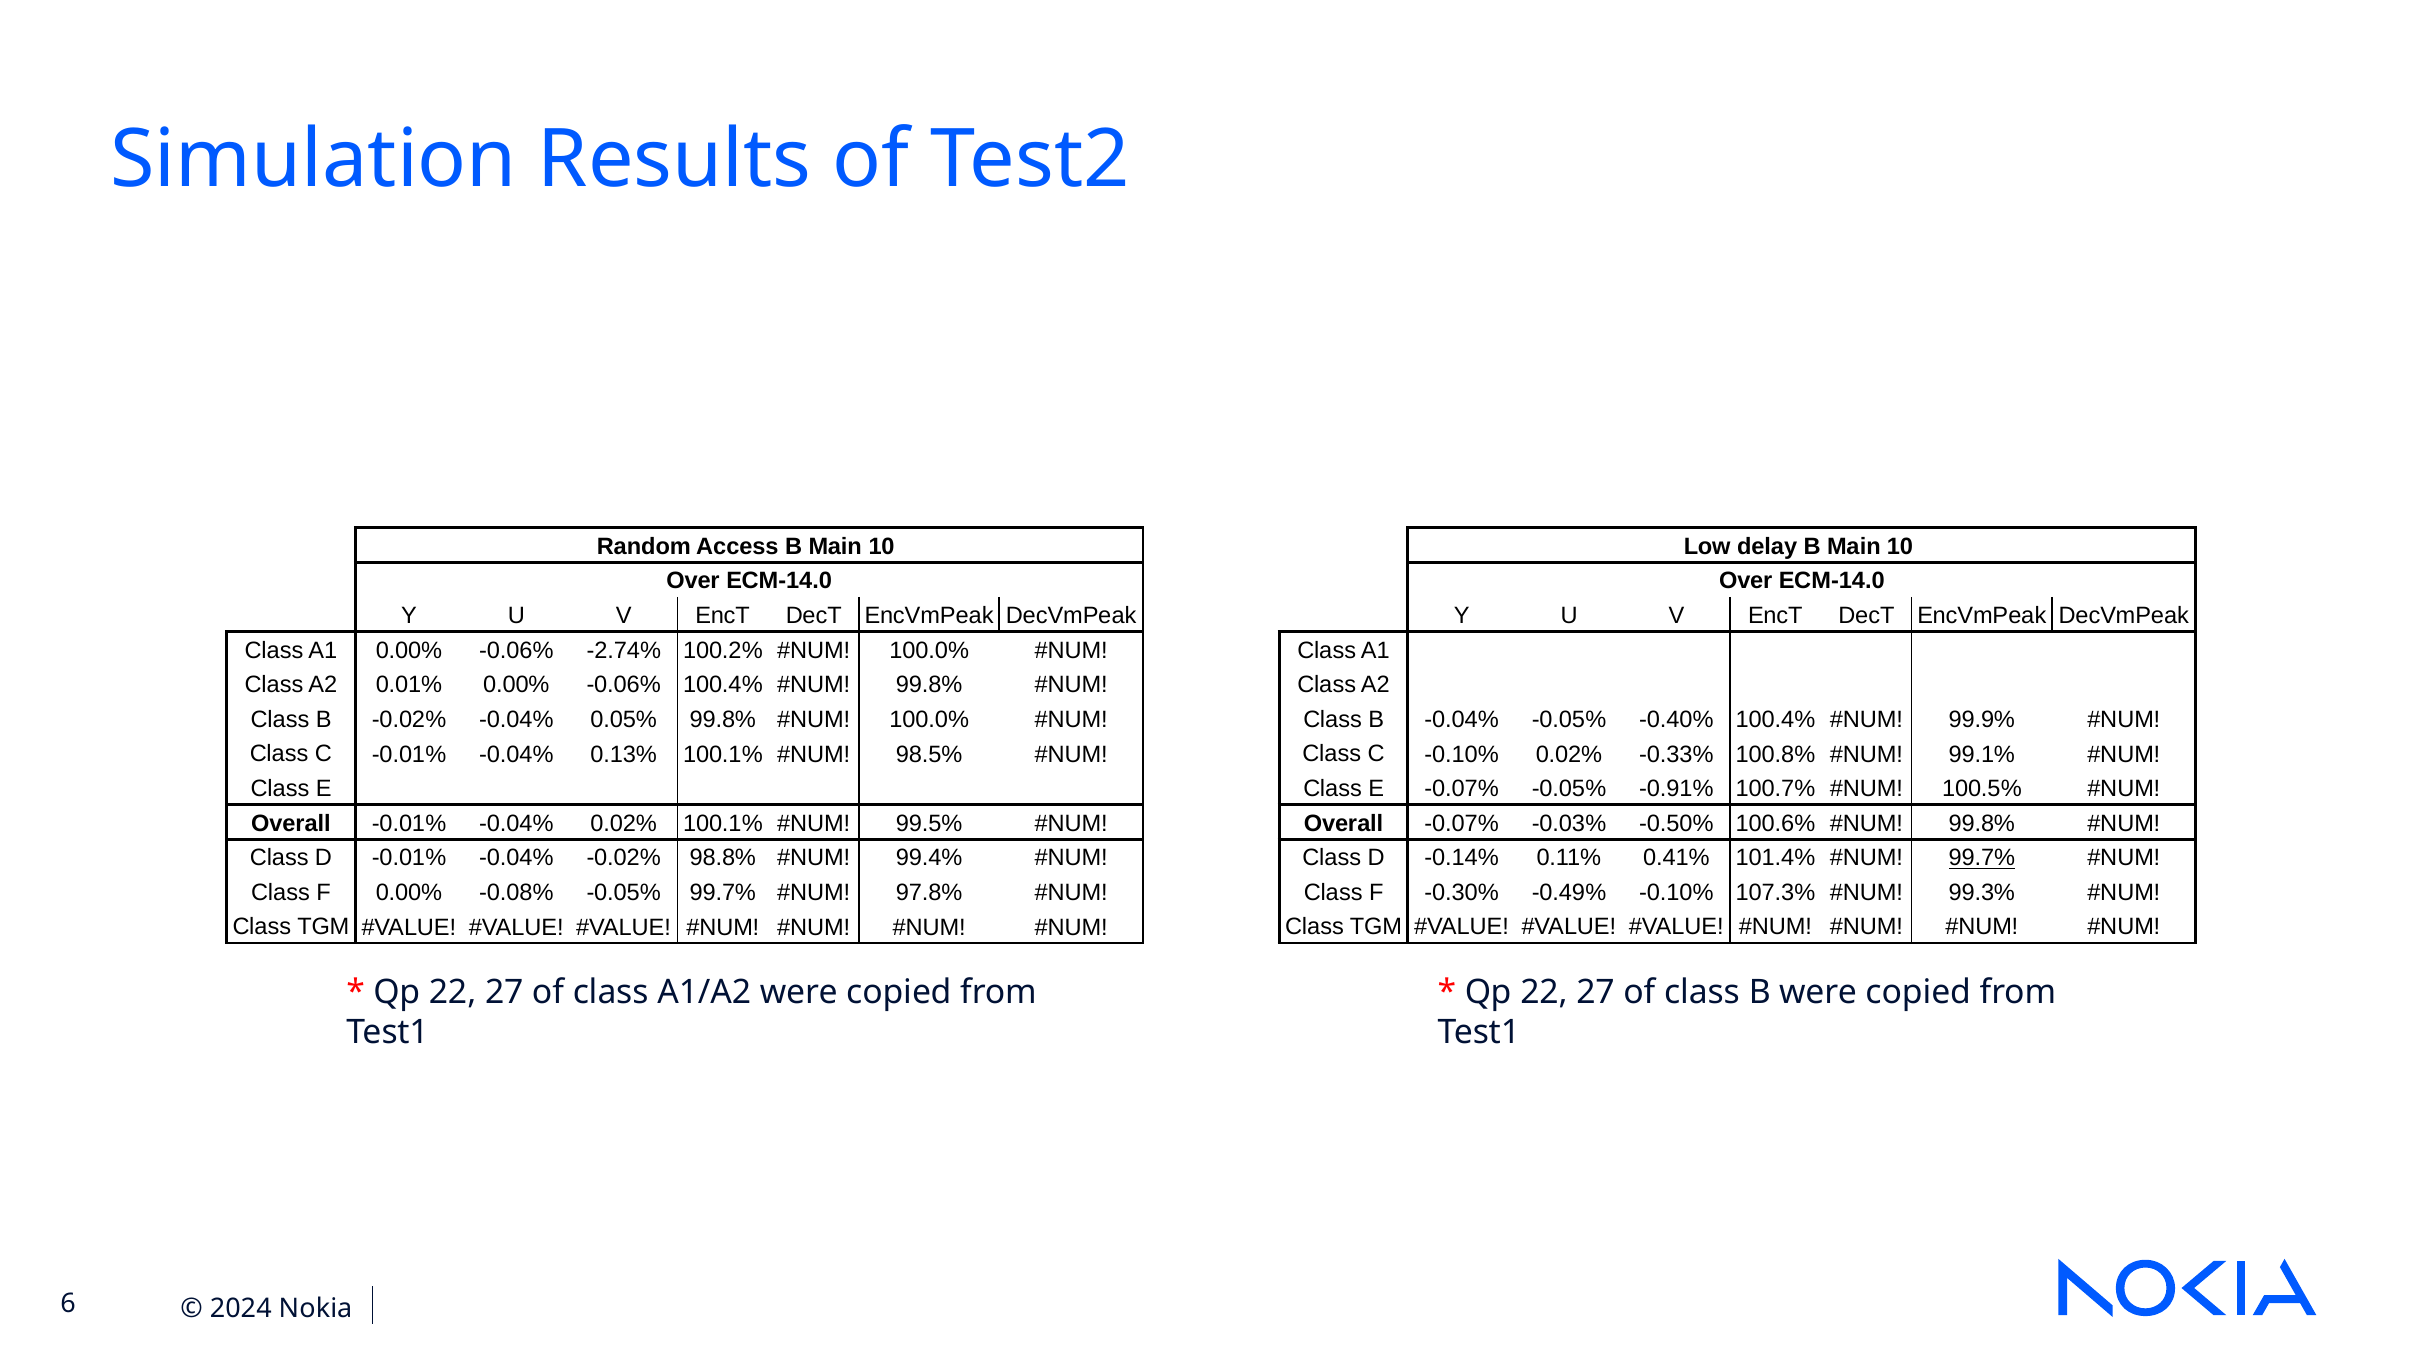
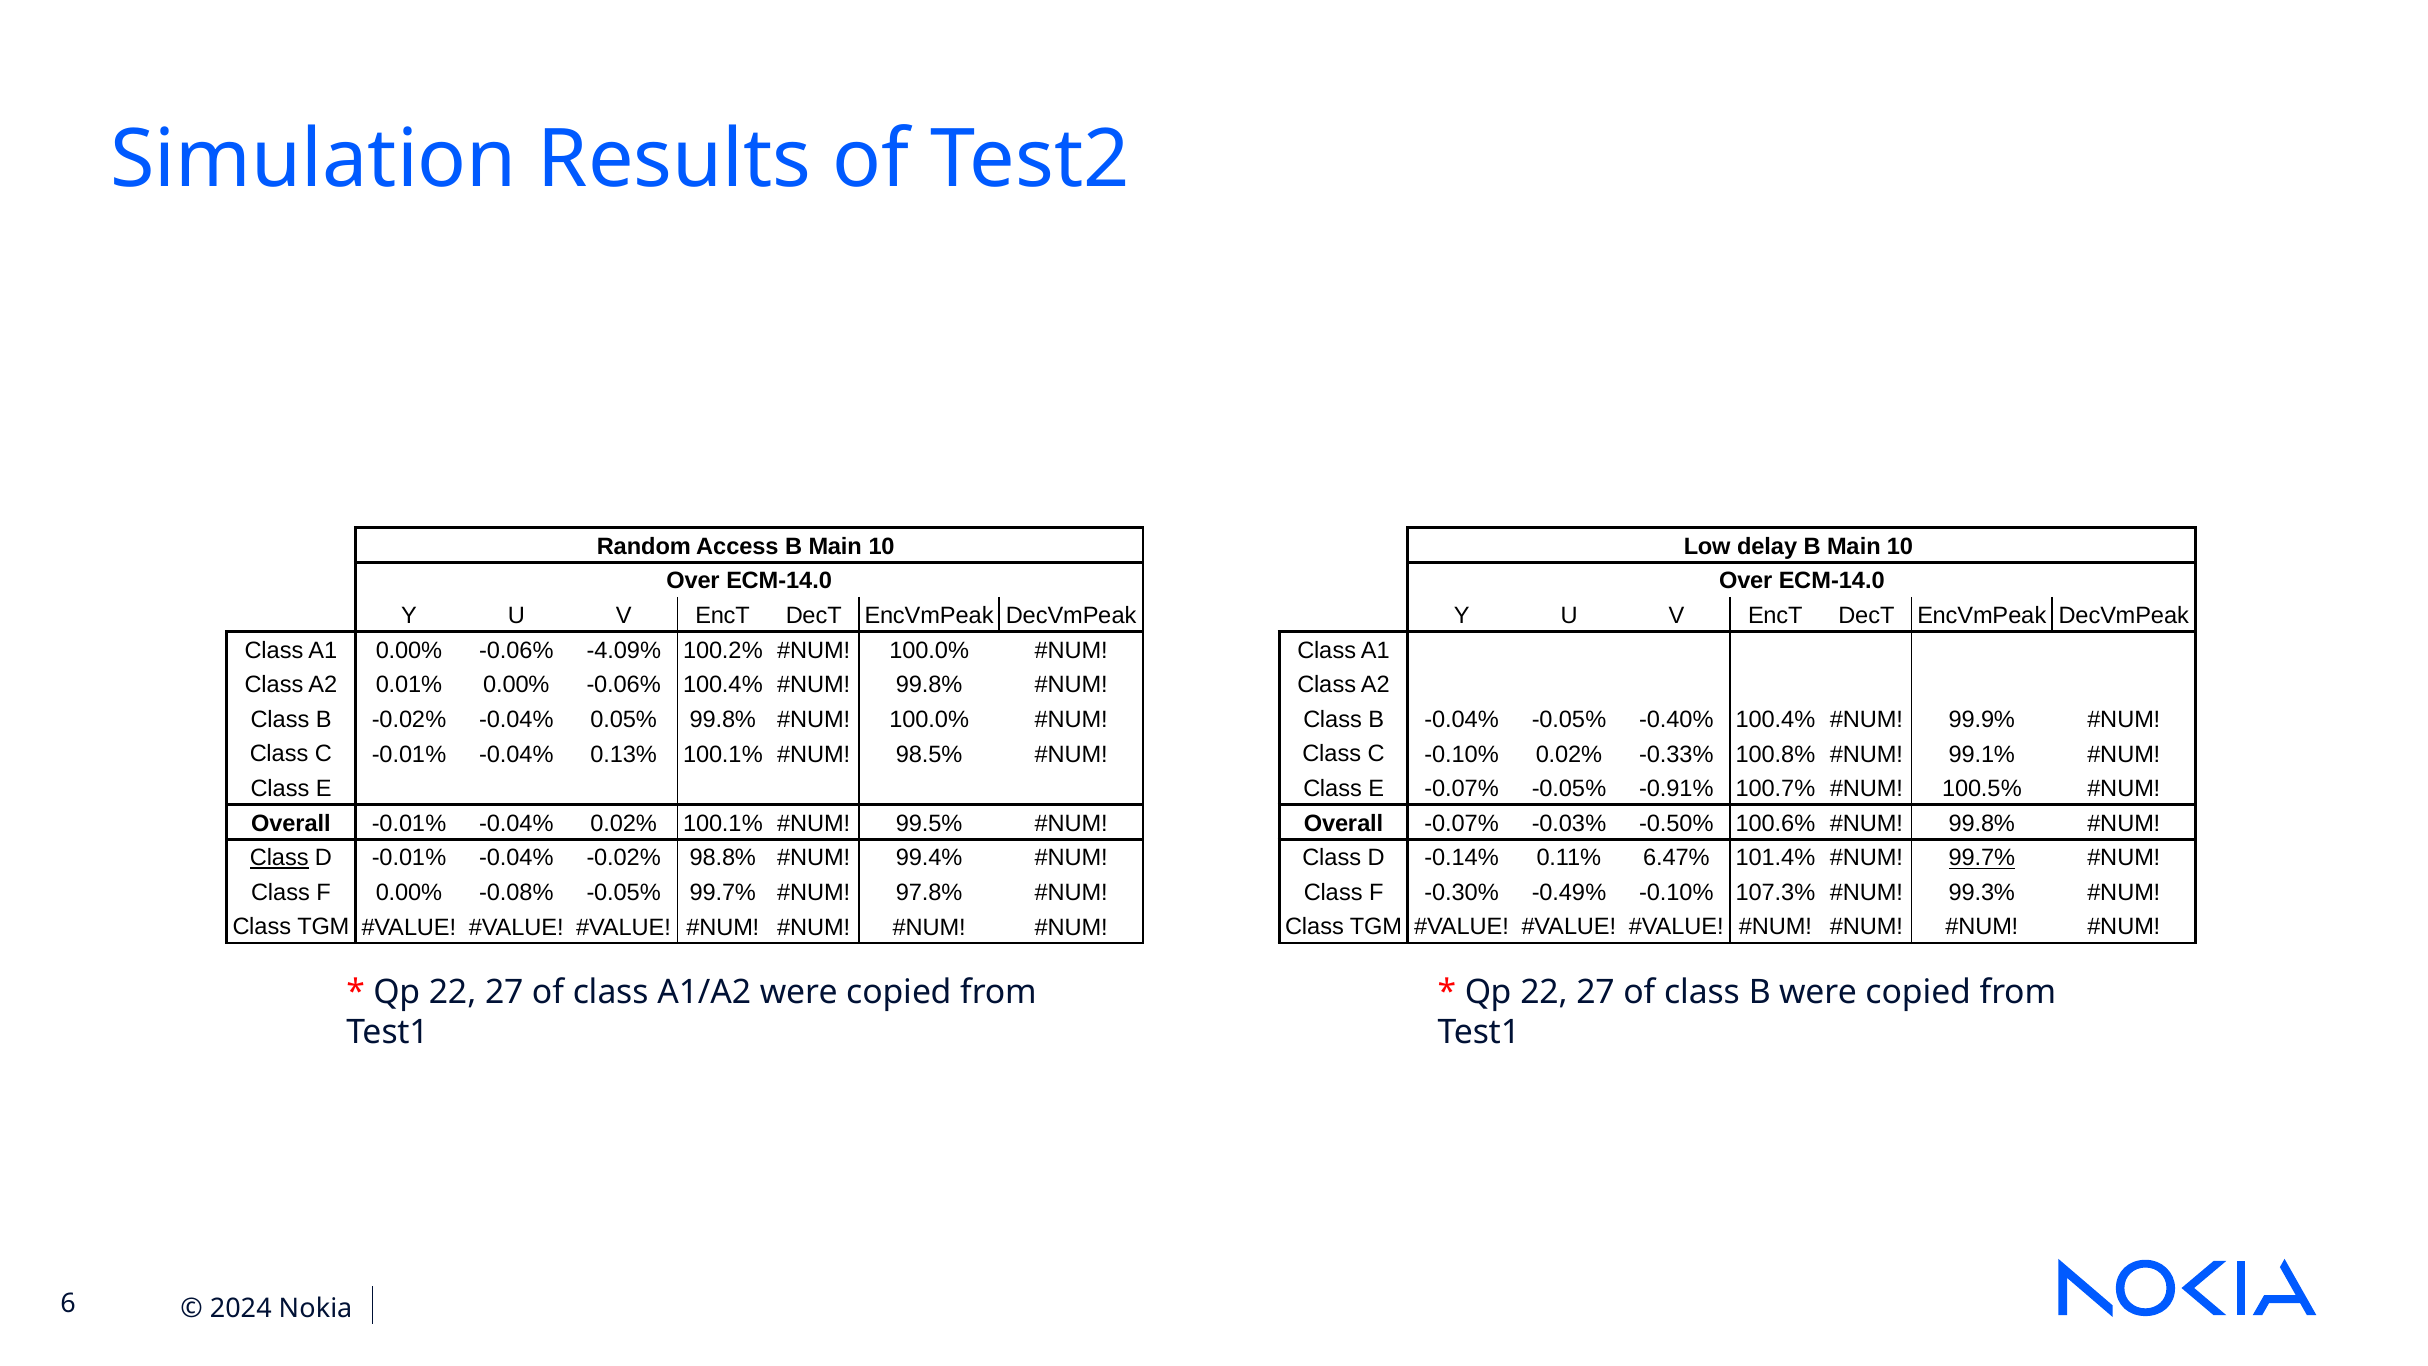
-2.74%: -2.74% -> -4.09% (624, 650)
Class underline: none -> present (279, 858)
0.41%: 0.41% -> 6.47% (1676, 858)
